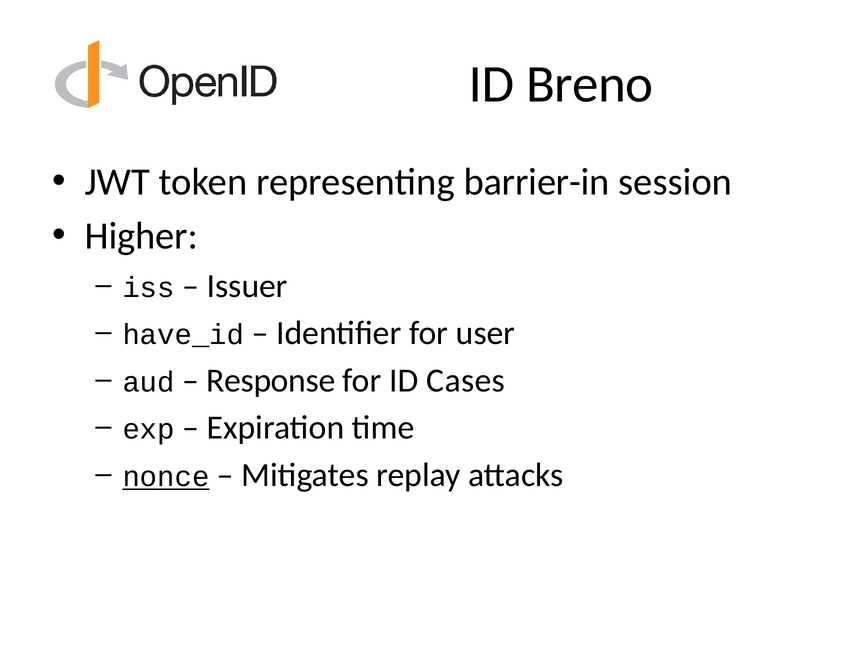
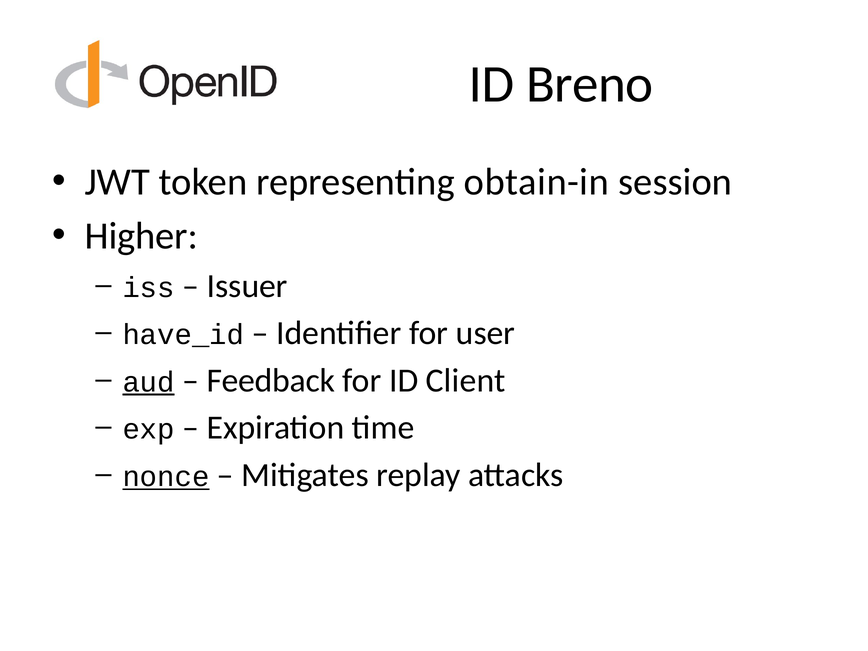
barrier-in: barrier-in -> obtain-in (536, 182)
aud underline: none -> present (149, 382)
Response: Response -> Feedback (271, 381)
Cases: Cases -> Client (466, 381)
